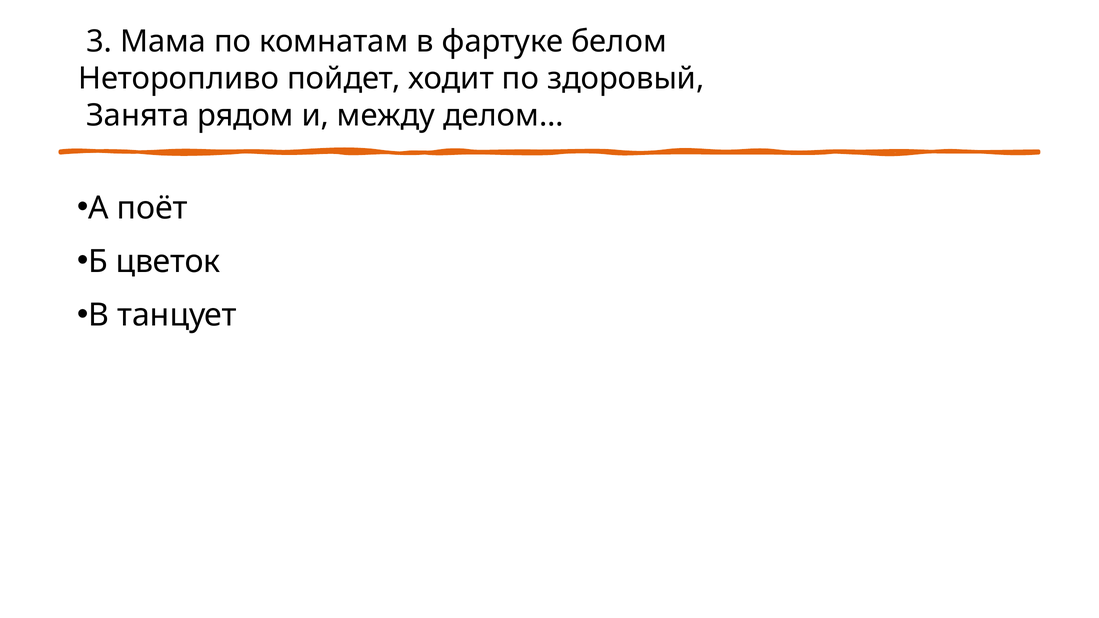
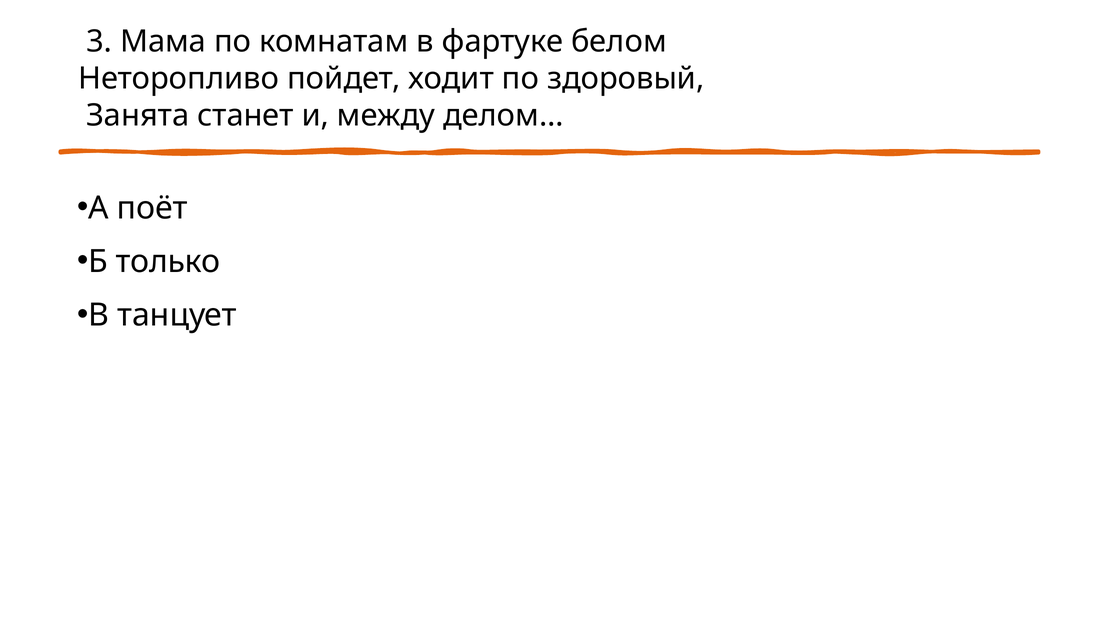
рядом: рядом -> станет (246, 116)
цветок: цветок -> только (168, 262)
